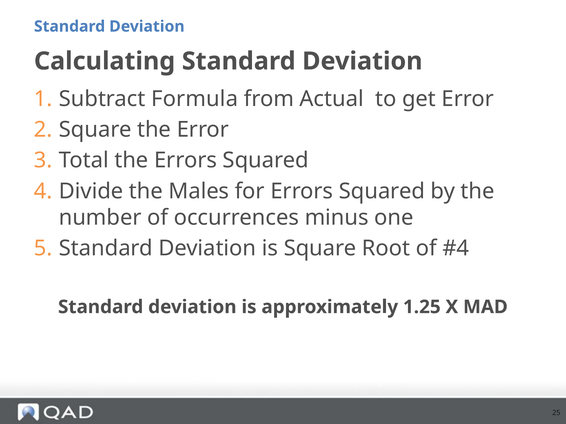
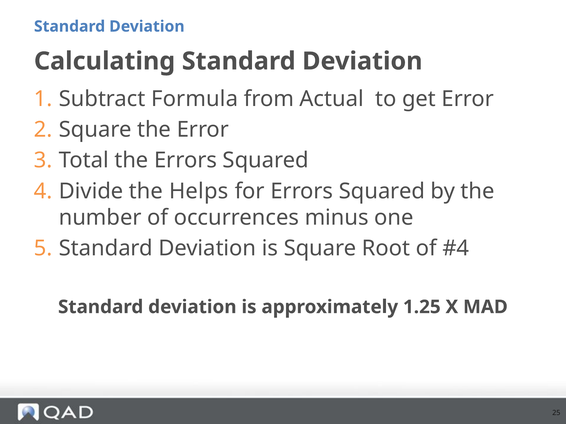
Males: Males -> Helps (199, 191)
